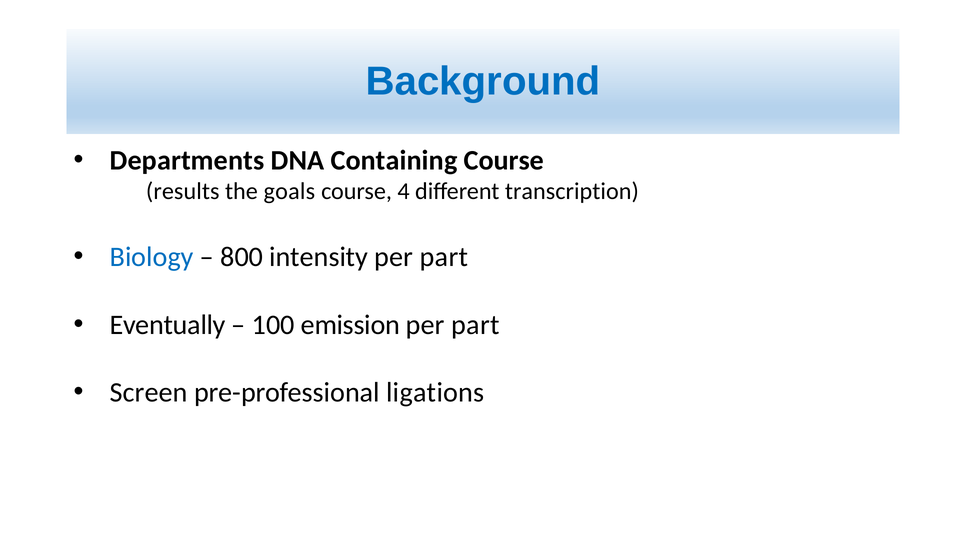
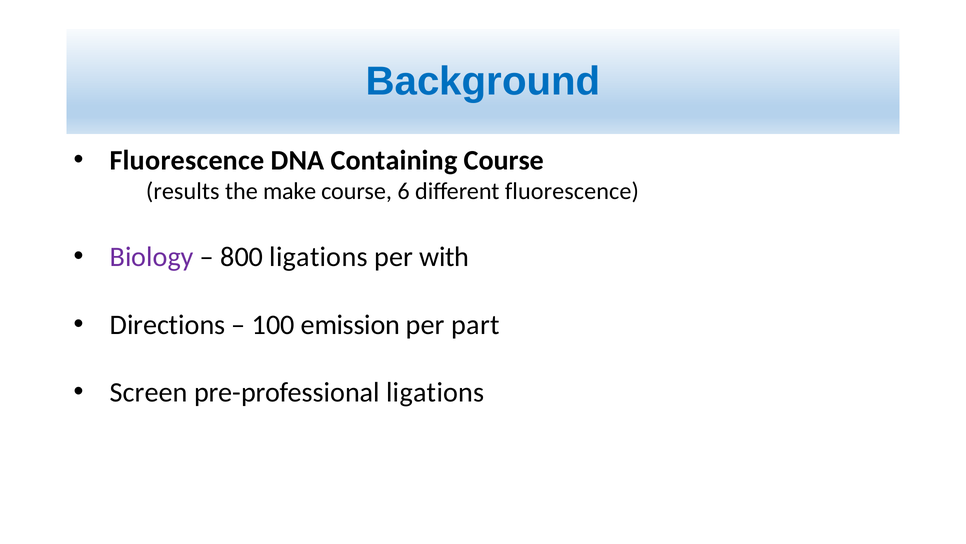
Departments: Departments -> Fluorescence (187, 160)
goals: goals -> make (290, 191)
4: 4 -> 6 (403, 191)
different transcription: transcription -> fluorescence (572, 191)
Biology colour: blue -> purple (152, 257)
800 intensity: intensity -> ligations (319, 257)
part: part -> with (444, 257)
Eventually: Eventually -> Directions (168, 324)
